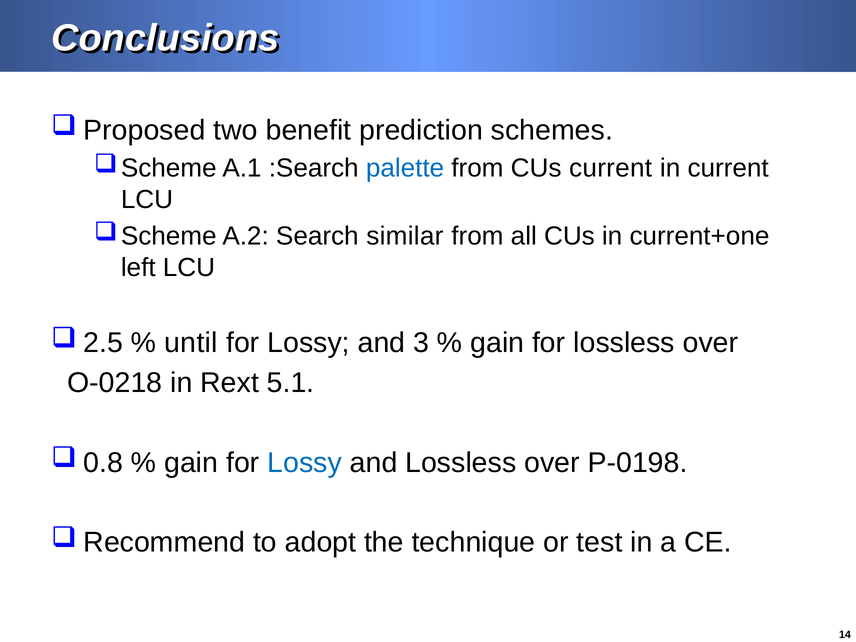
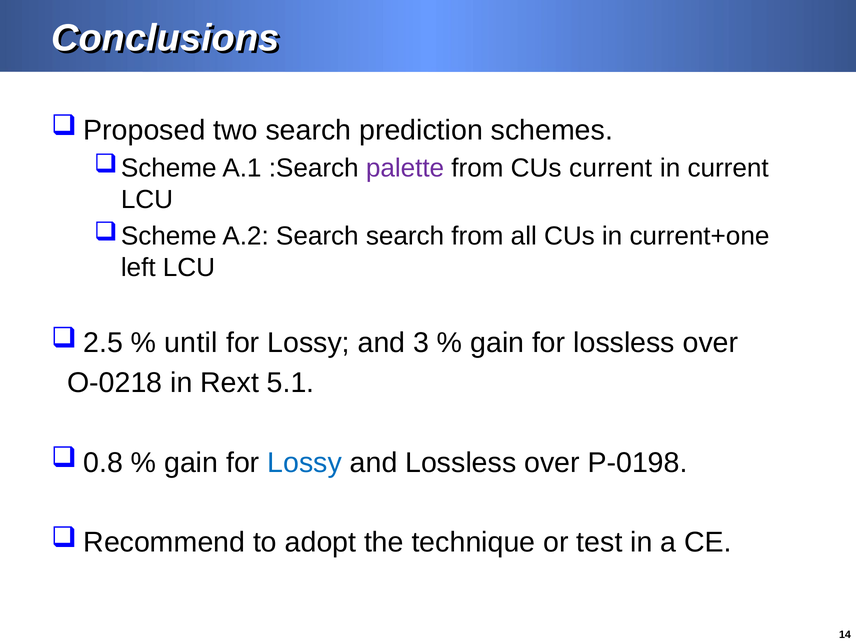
two benefit: benefit -> search (309, 130)
palette colour: blue -> purple (405, 168)
Search similar: similar -> search (405, 236)
